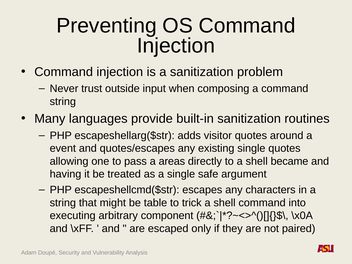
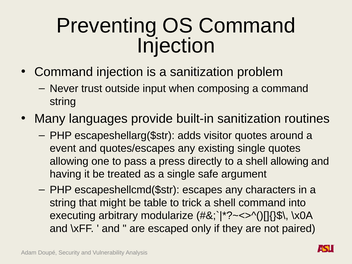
areas: areas -> press (172, 161)
shell became: became -> allowing (289, 161)
component: component -> modularize (167, 216)
